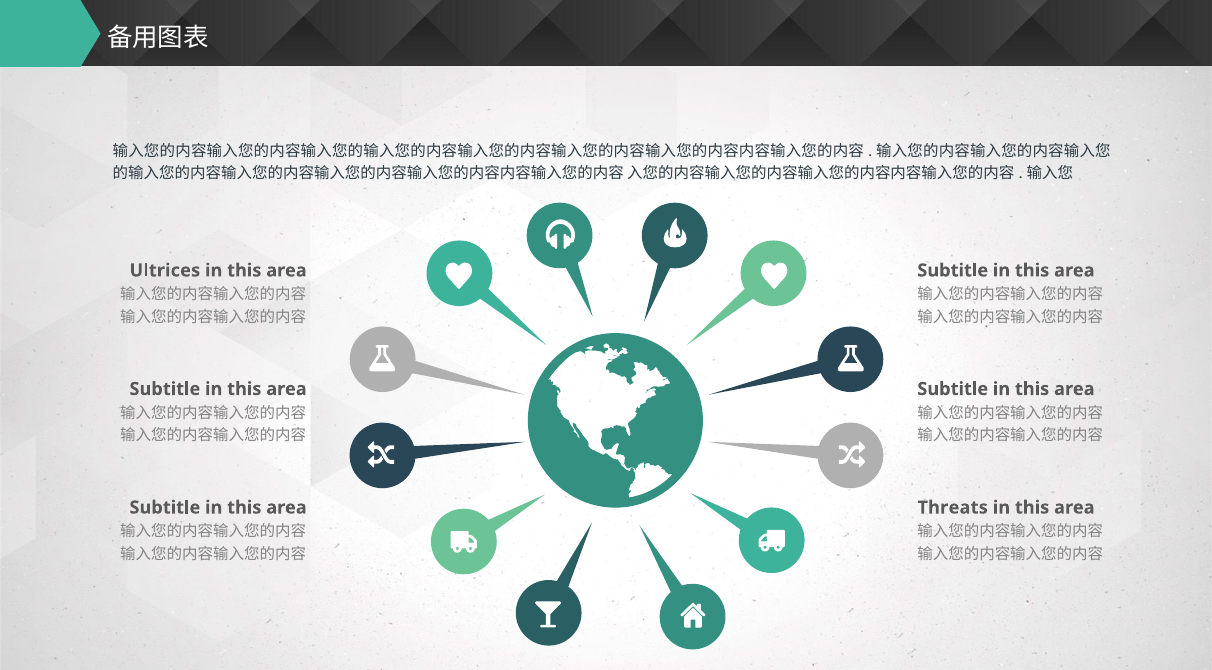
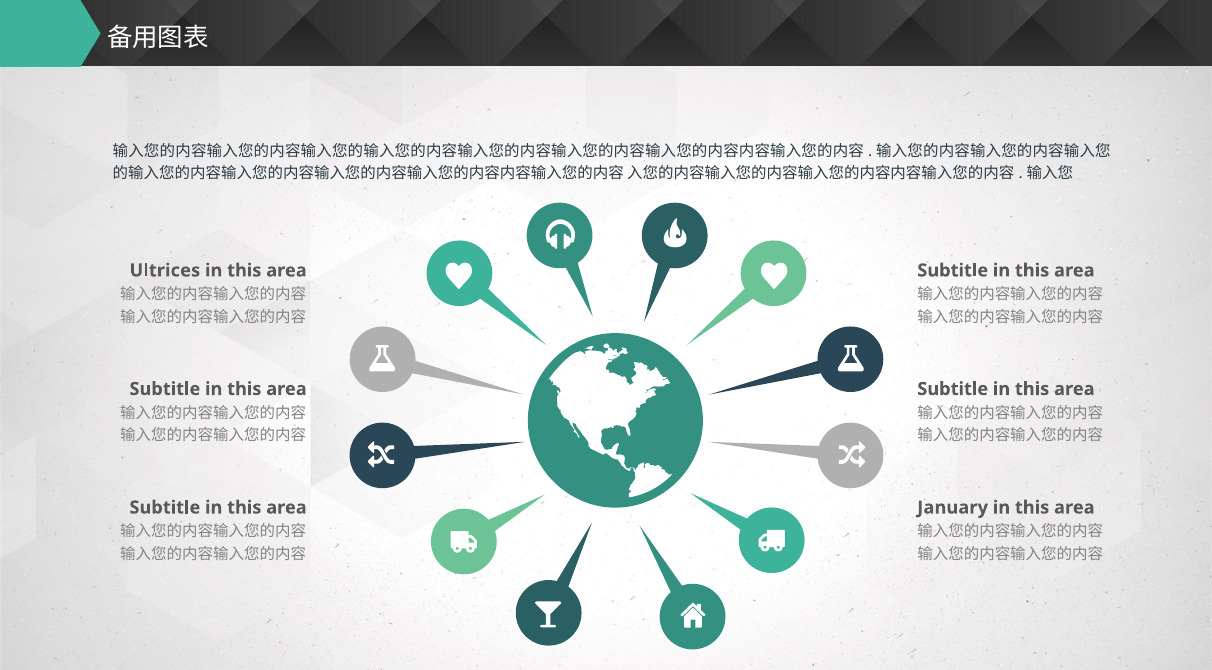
Threats: Threats -> January (953, 508)
